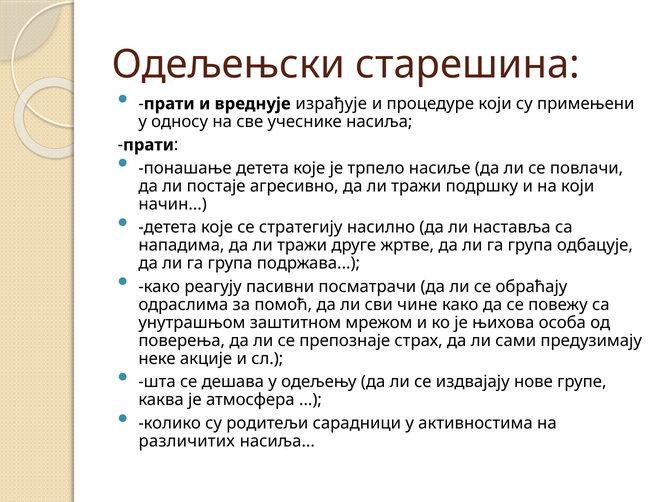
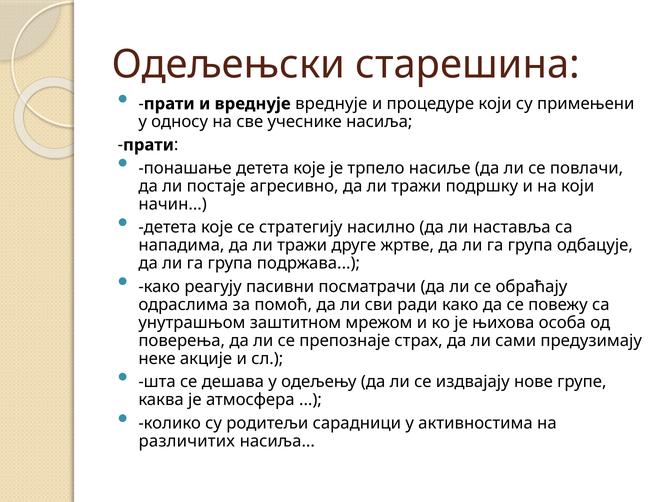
вреднује израђује: израђује -> вреднује (331, 104)
чине: чине -> ради (417, 304)
